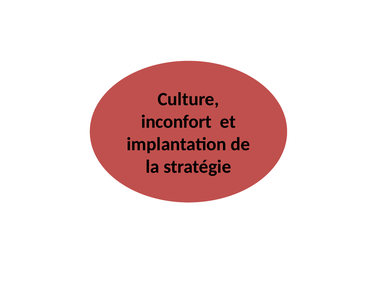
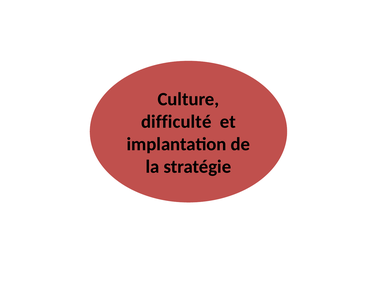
inconfort: inconfort -> difficulté (176, 121)
